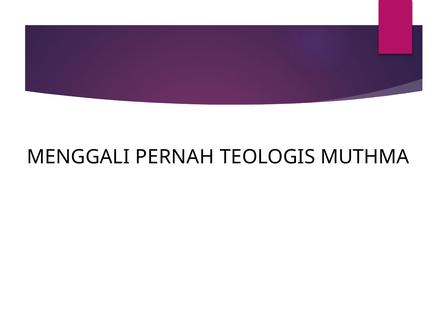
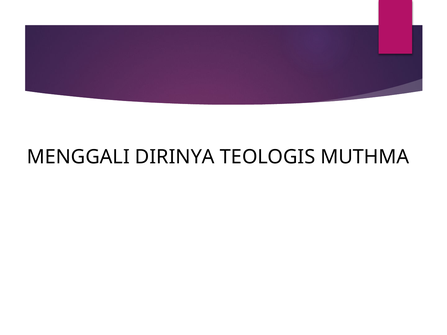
PERNAH: PERNAH -> DIRINYA (175, 157)
